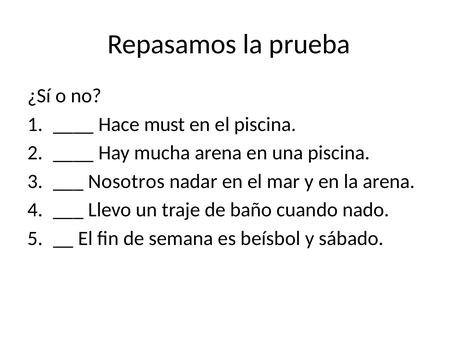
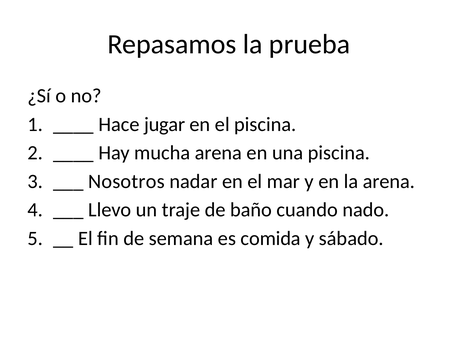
must: must -> jugar (165, 125)
beísbol: beísbol -> comida (271, 239)
